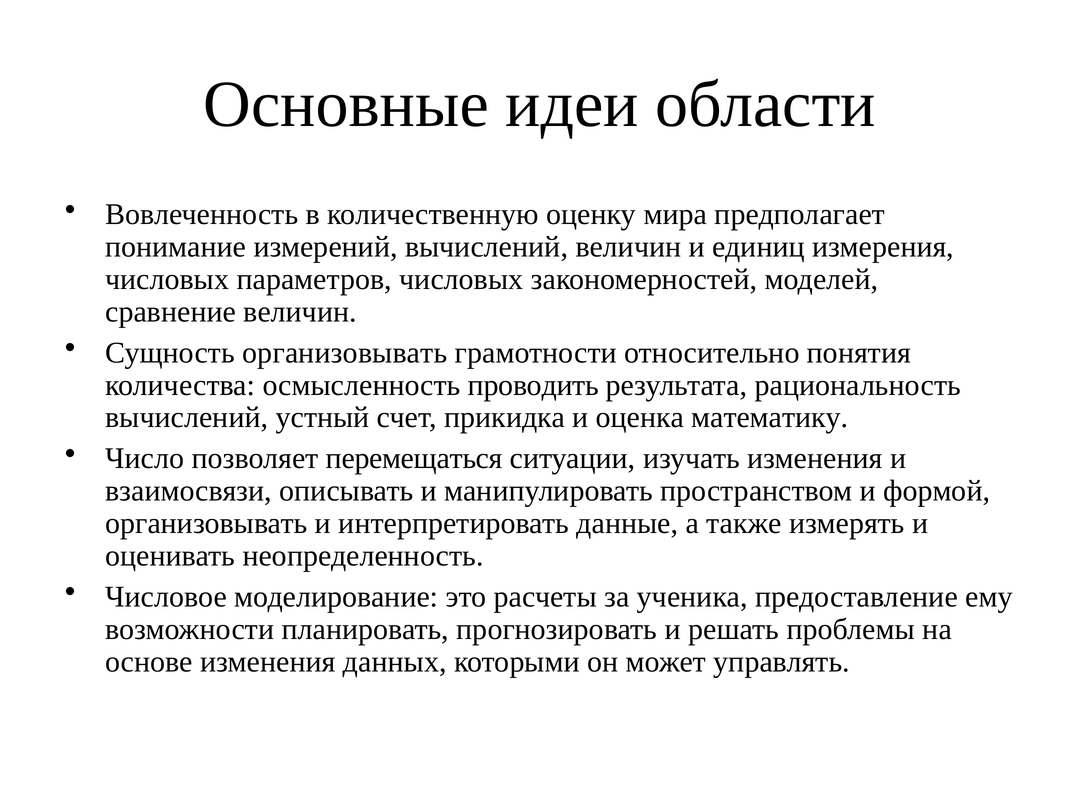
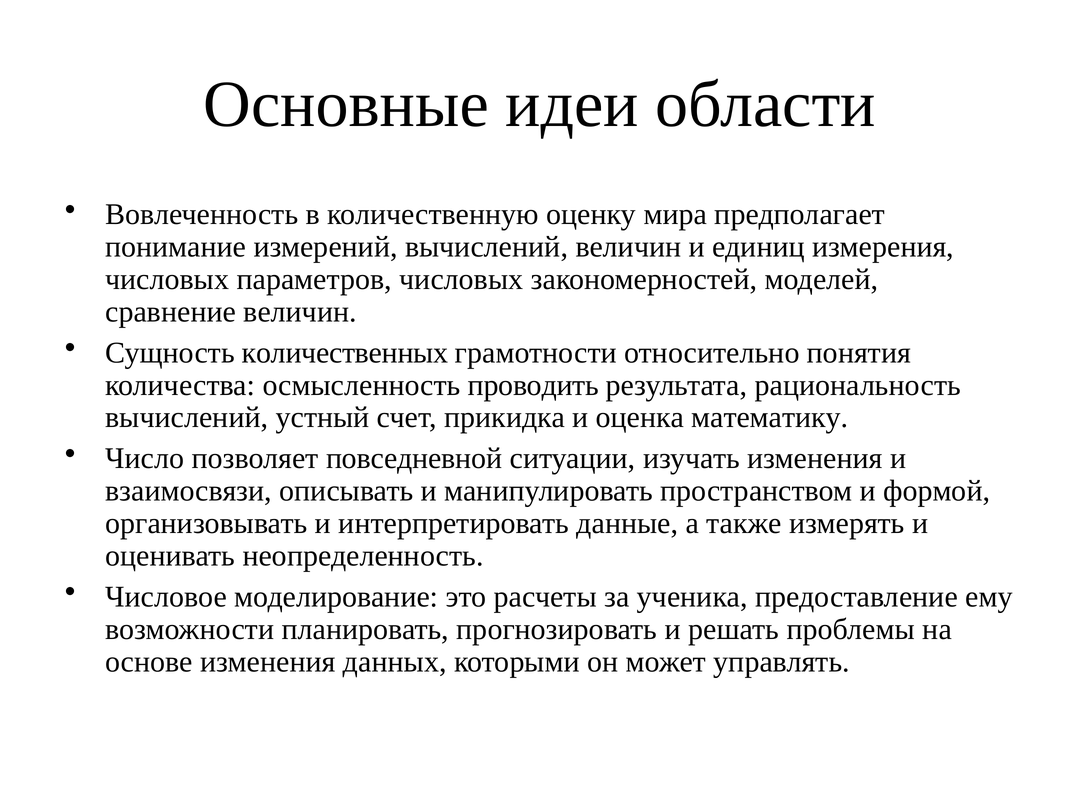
Сущность организовывать: организовывать -> количественных (345, 353)
перемещаться: перемещаться -> повседневной (414, 459)
